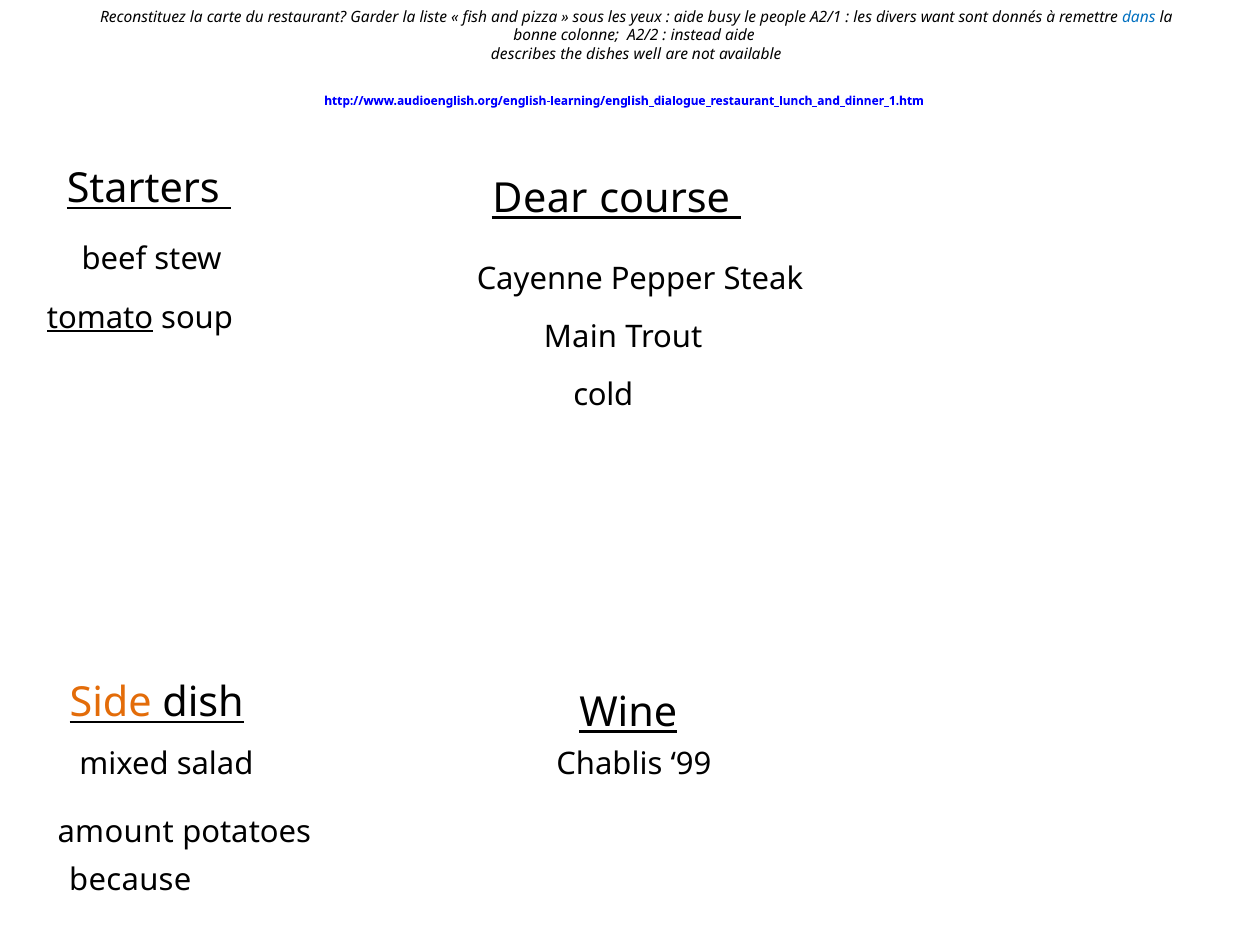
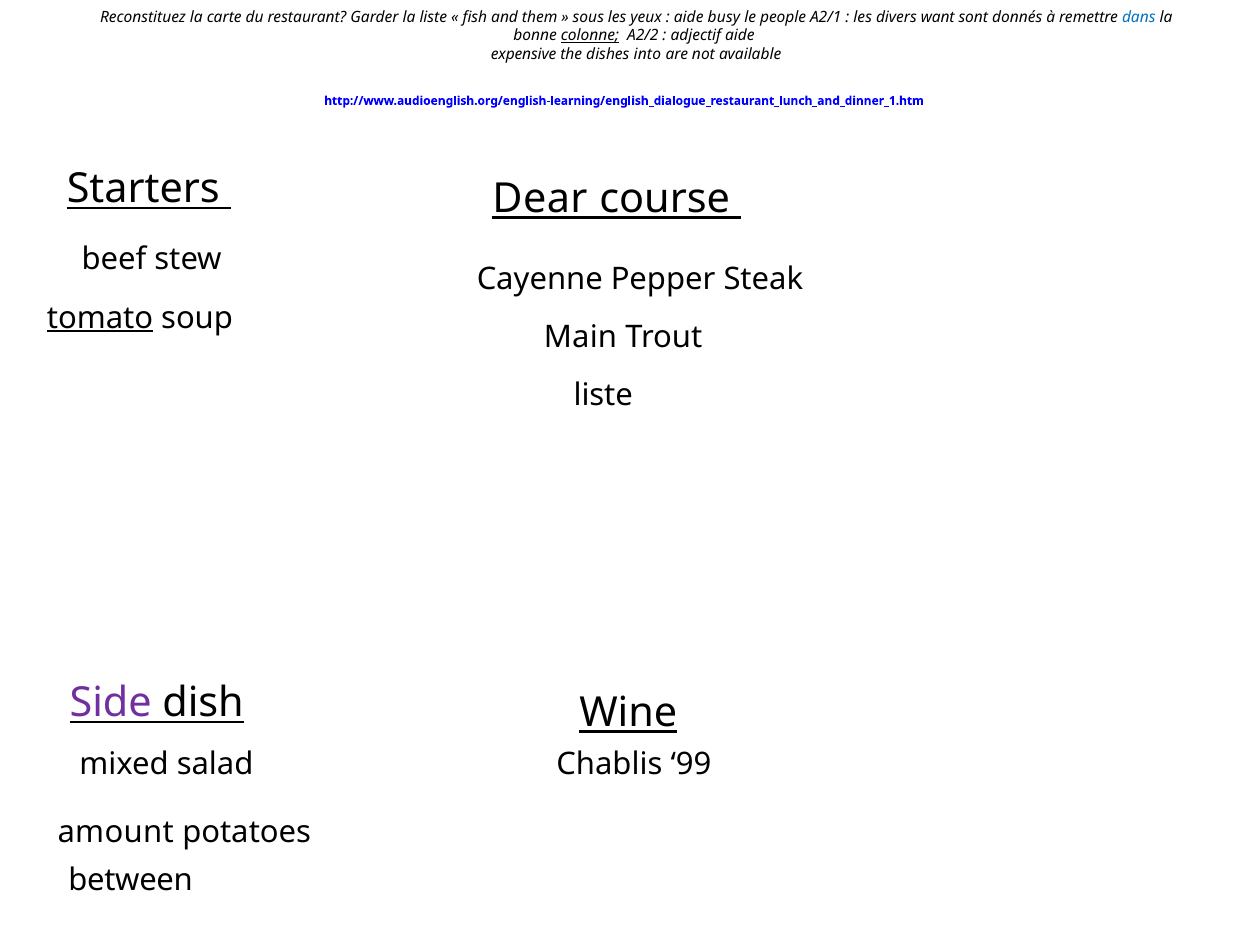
pizza: pizza -> them (540, 17)
colonne underline: none -> present (590, 36)
instead: instead -> adjectif (696, 36)
describes: describes -> expensive (524, 54)
well: well -> into (647, 54)
cold: cold -> liste (603, 395)
Side colour: orange -> purple (111, 703)
because: because -> between (131, 880)
